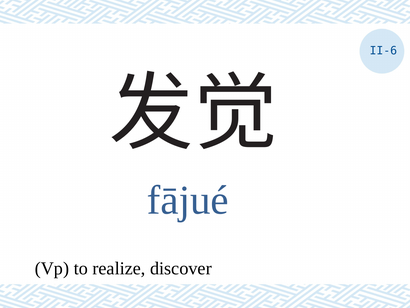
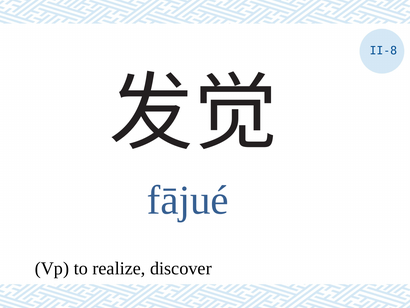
II-6: II-6 -> II-8 (383, 51)
